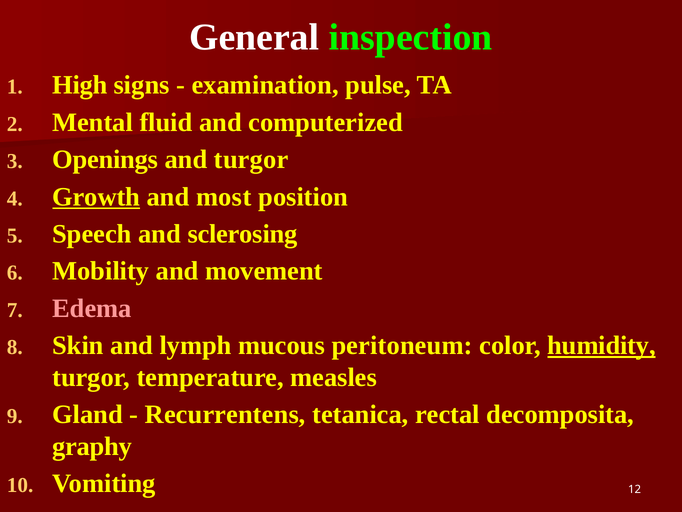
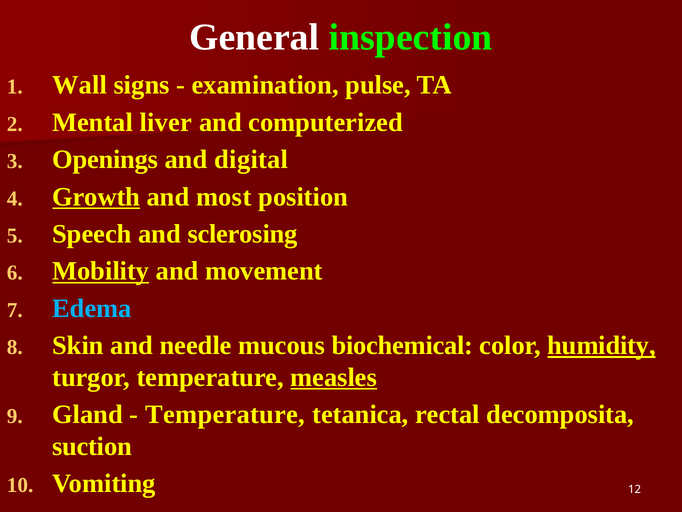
High: High -> Wall (80, 85)
fluid: fluid -> liver (166, 122)
and turgor: turgor -> digital (251, 159)
Mobility underline: none -> present (101, 271)
Edema colour: pink -> light blue (92, 308)
lymph: lymph -> needle (196, 345)
peritoneum: peritoneum -> biochemical (402, 345)
measles underline: none -> present (334, 377)
Recurrentens: Recurrentens -> Temperature (225, 414)
graphy: graphy -> suction (92, 446)
